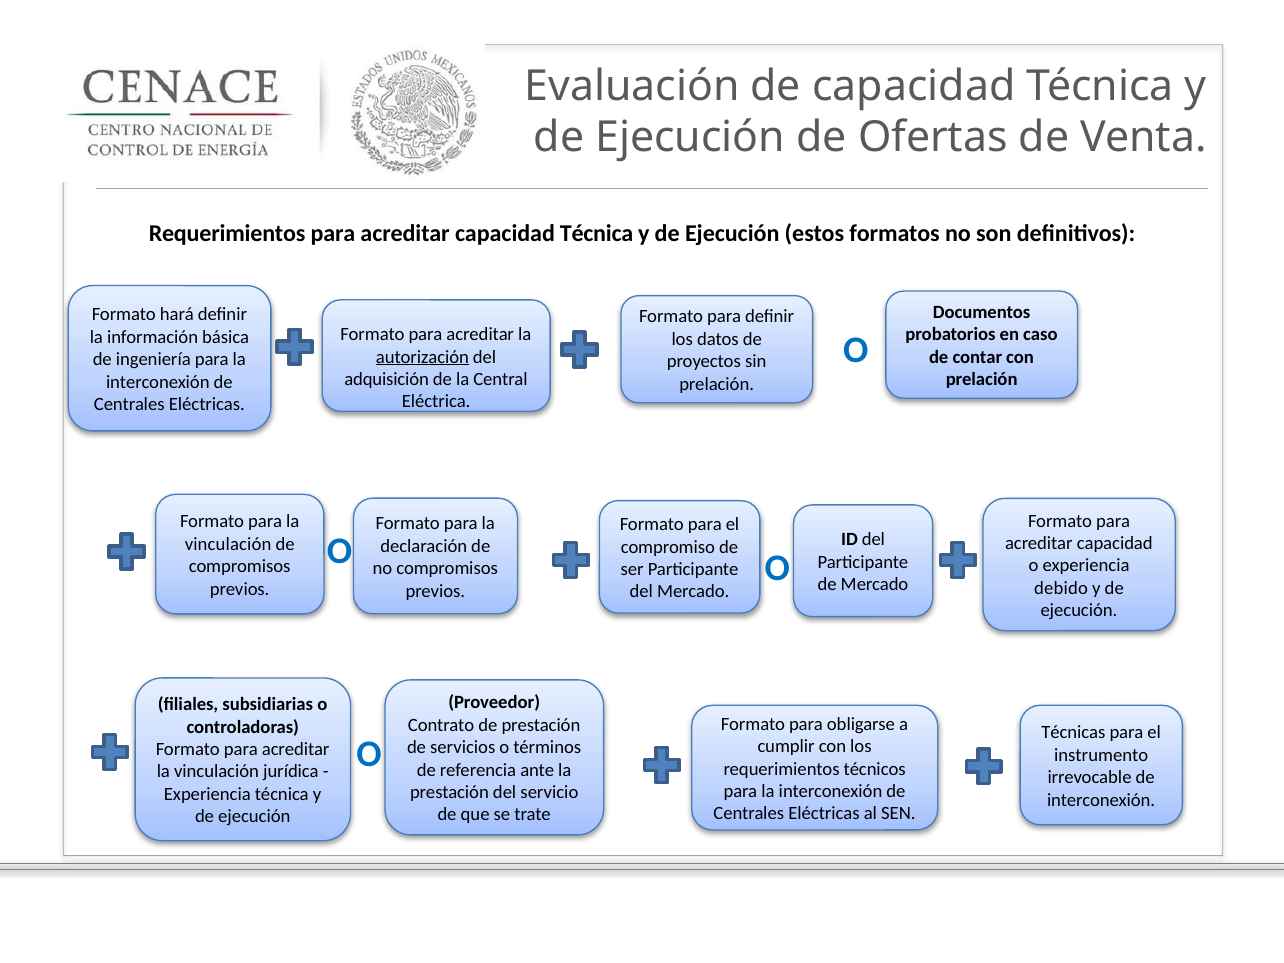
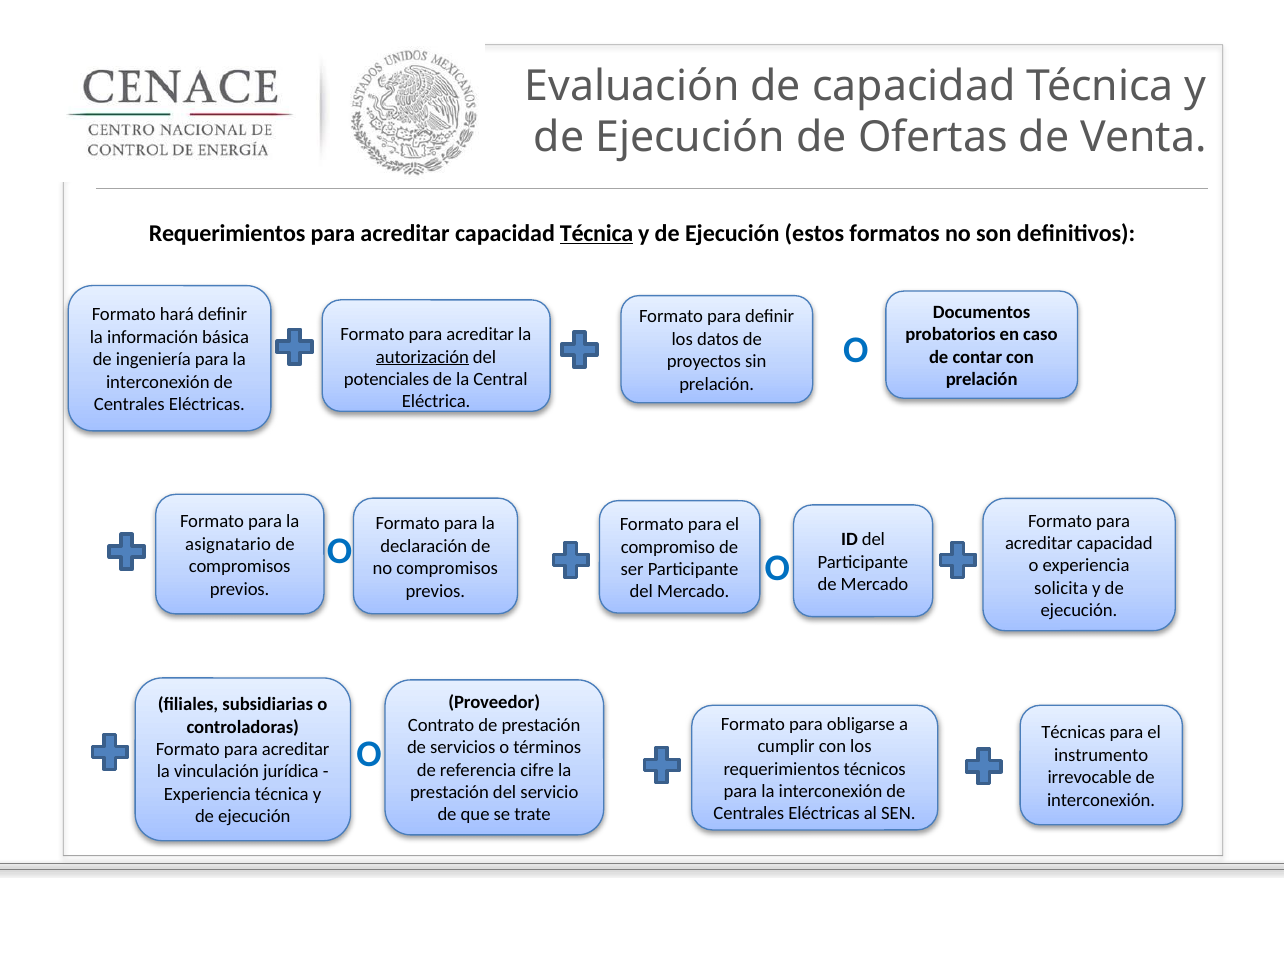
Técnica underline: none -> present (597, 233)
adquisición: adquisición -> potenciales (387, 379)
vinculación: vinculación -> asignatario (228, 544)
debido: debido -> solicita (1061, 588)
ante: ante -> cifre (537, 770)
